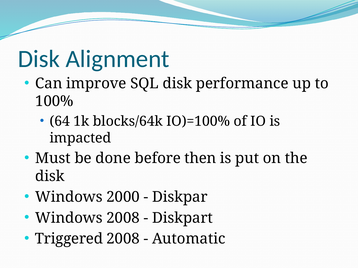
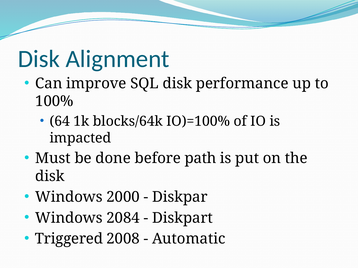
then: then -> path (200, 159)
Windows 2008: 2008 -> 2084 (123, 218)
